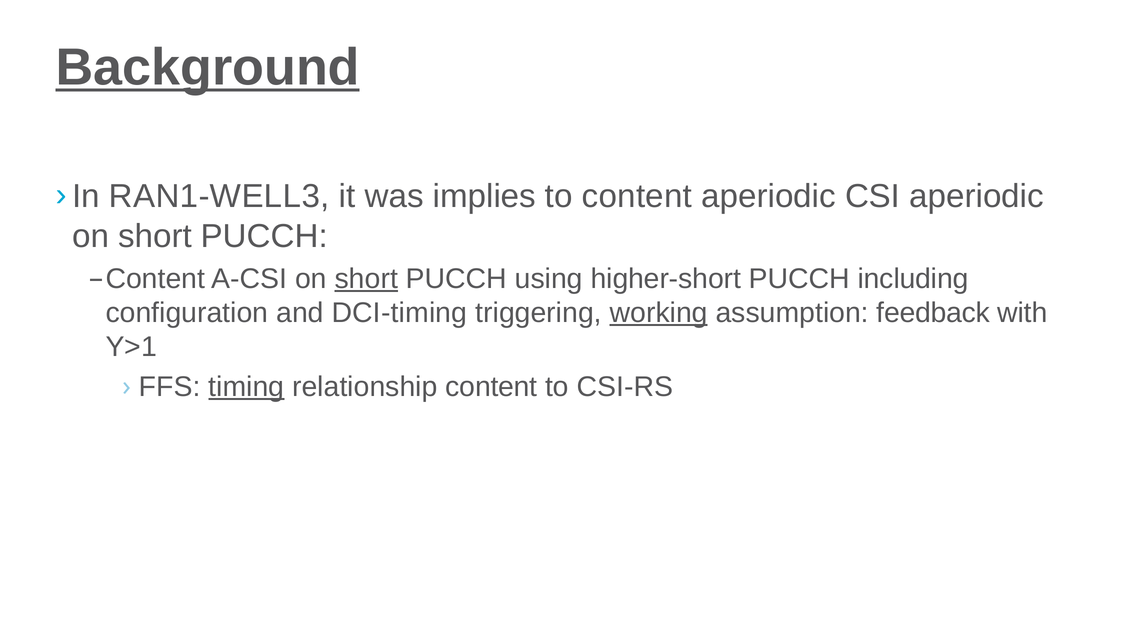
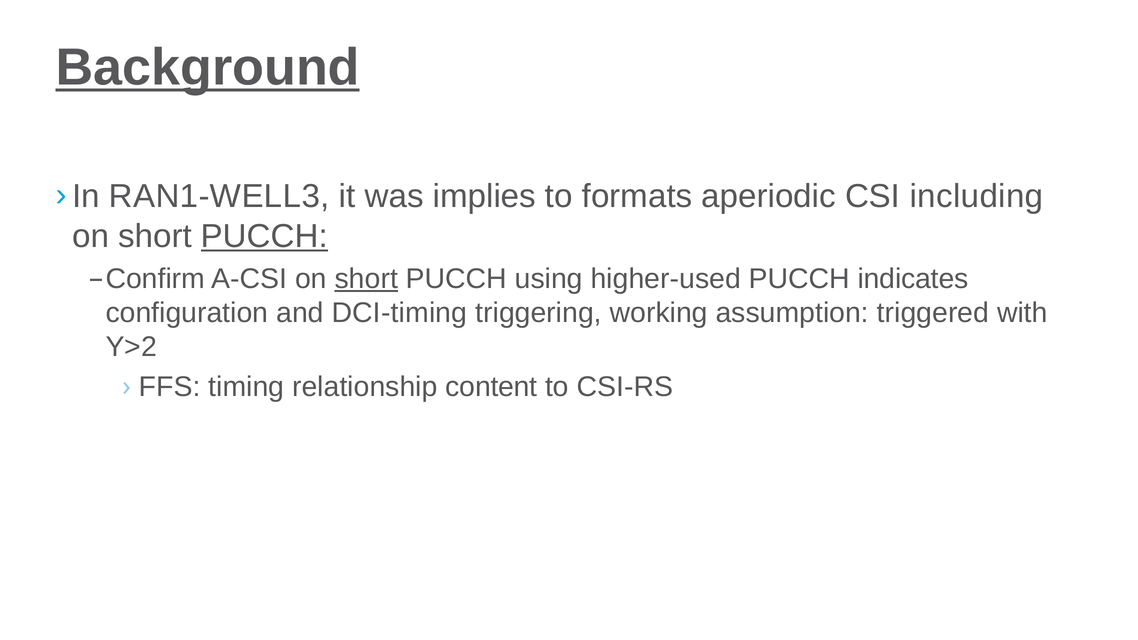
to content: content -> formats (637, 197)
CSI aperiodic: aperiodic -> including (976, 197)
PUCCH underline: none -> present (264, 236)
Content: Content -> Confirm (155, 279)
higher-short: higher-short -> higher-used (666, 279)
including: including -> indicates (913, 279)
working underline: present -> none (659, 313)
feedback: feedback -> triggered (933, 313)
Y>1: Y>1 -> Y>2 (131, 347)
timing underline: present -> none (246, 387)
